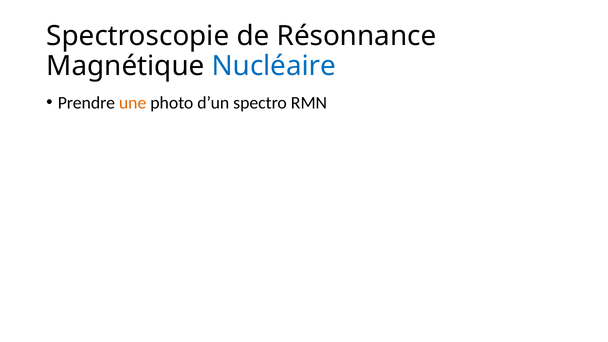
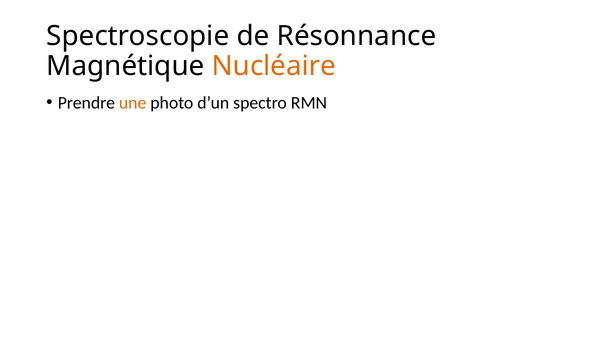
Nucléaire colour: blue -> orange (274, 66)
